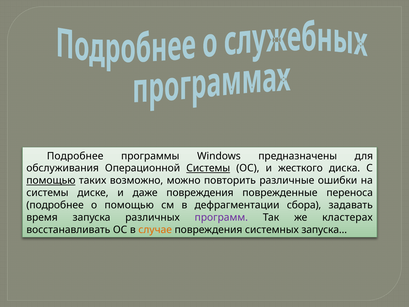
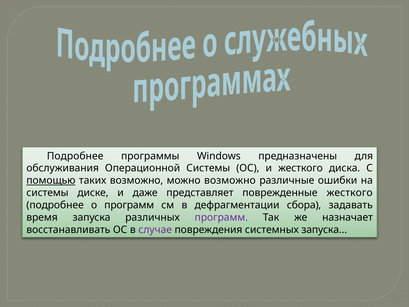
Системы underline: present -> none (208, 168)
можно повторить: повторить -> возможно (230, 180)
даже повреждения: повреждения -> представляет (200, 193)
поврежденные переноса: переноса -> жесткого (350, 193)
о помощью: помощью -> программ (129, 205)
кластерах: кластерах -> назначает (348, 217)
случае colour: orange -> purple (155, 229)
